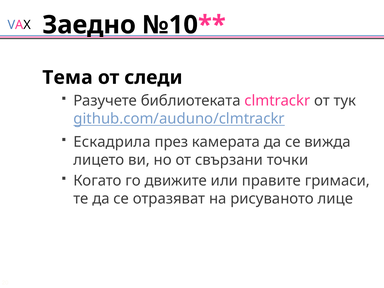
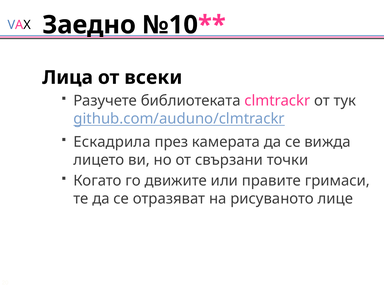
Тема: Тема -> Лица (68, 78)
следи: следи -> всеки (153, 78)
